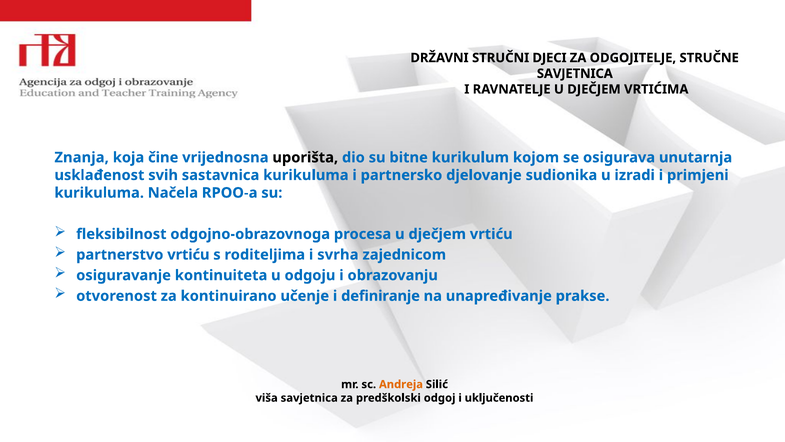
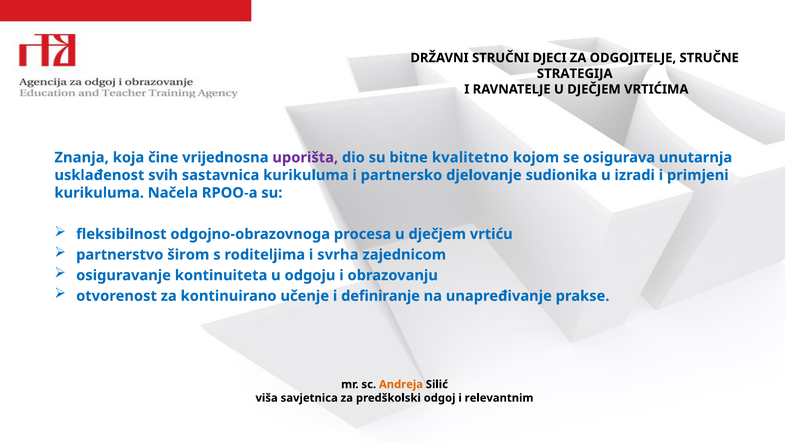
SAVJETNICA: SAVJETNICA -> STRATEGIJA (575, 74)
uporišta colour: black -> purple (305, 157)
kurikulum: kurikulum -> kvalitetno (470, 157)
partnerstvo vrtiću: vrtiću -> širom (188, 254)
uključenosti: uključenosti -> relevantnim (499, 398)
